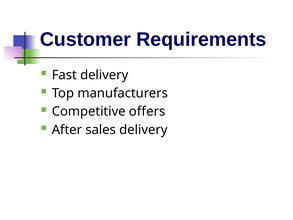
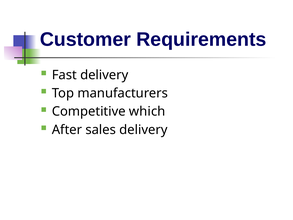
offers: offers -> which (147, 111)
